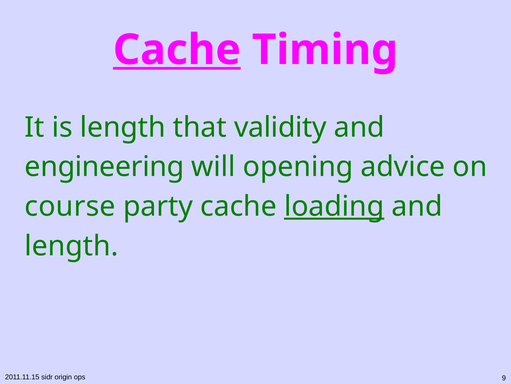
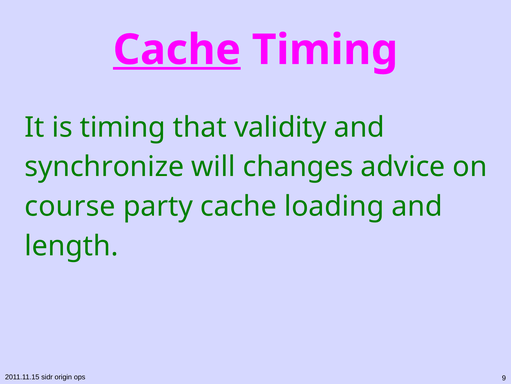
is length: length -> timing (123, 127)
engineering: engineering -> synchronize (104, 167)
opening: opening -> changes (298, 167)
loading underline: present -> none (334, 206)
